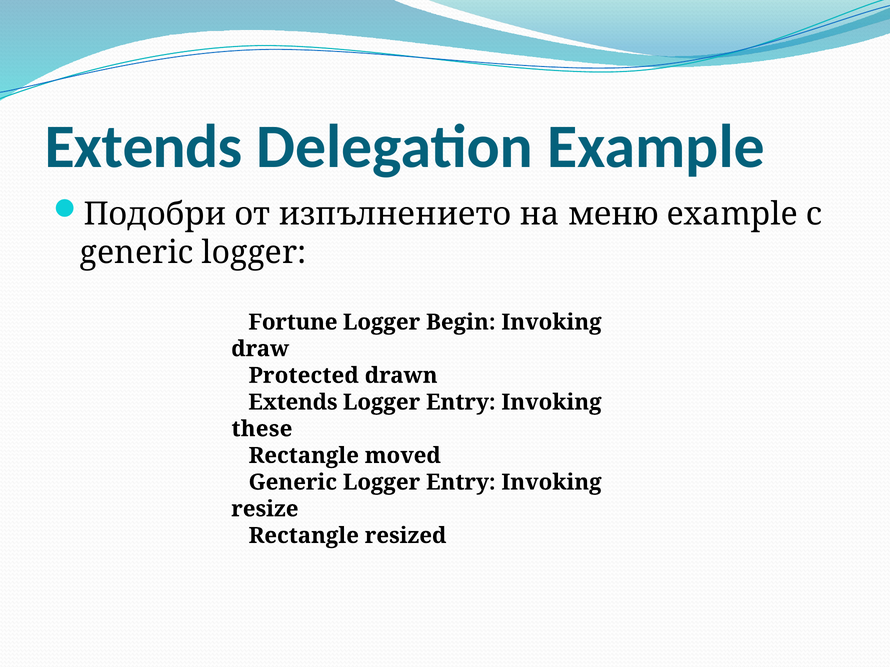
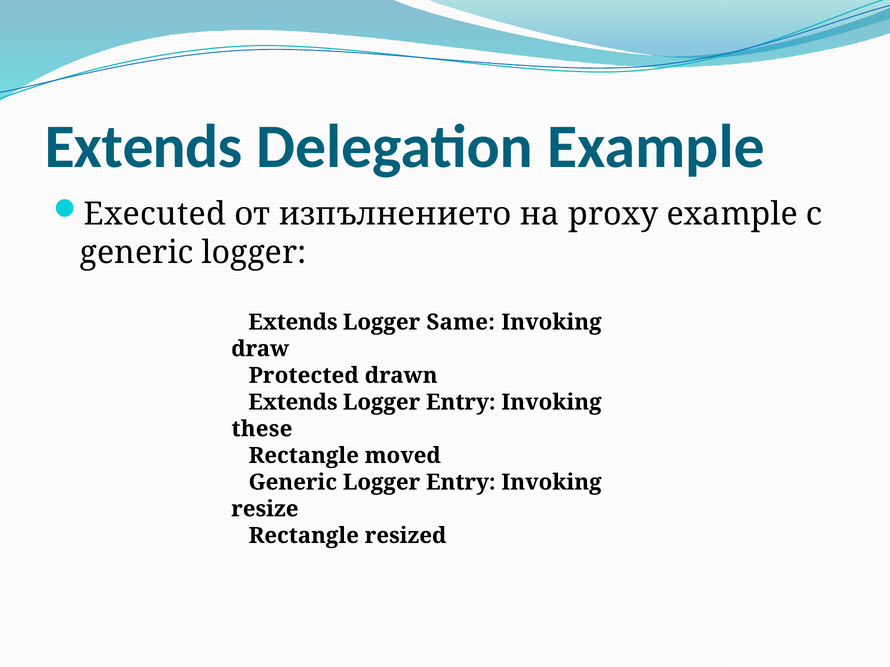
Подобри: Подобри -> Executed (155, 214)
меню: меню -> proxy (613, 214)
Fortune: Fortune -> Extends (293, 322)
Begin: Begin -> Same (461, 322)
